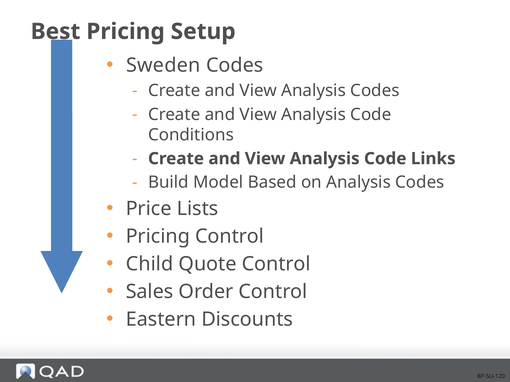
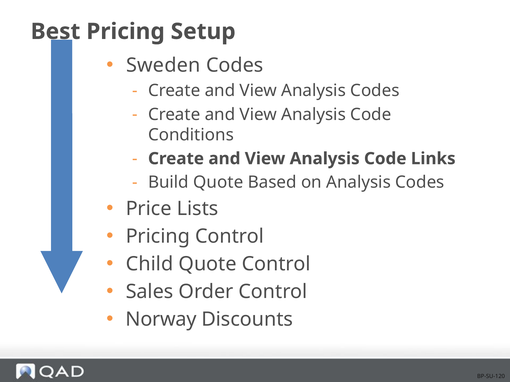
Build Model: Model -> Quote (218, 183)
Eastern: Eastern -> Norway (161, 320)
